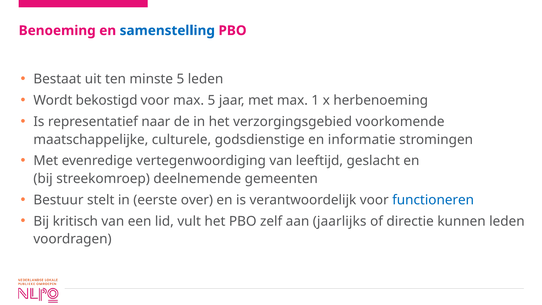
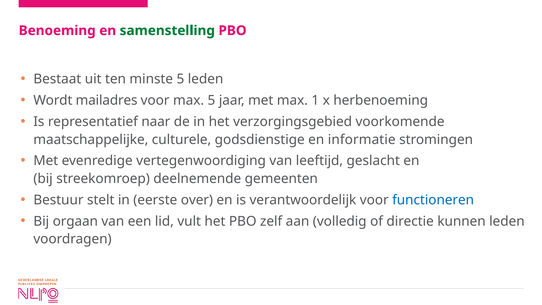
samenstelling colour: blue -> green (167, 31)
bekostigd: bekostigd -> mailadres (107, 100)
kritisch: kritisch -> orgaan (75, 221)
jaarlijks: jaarlijks -> volledig (340, 221)
